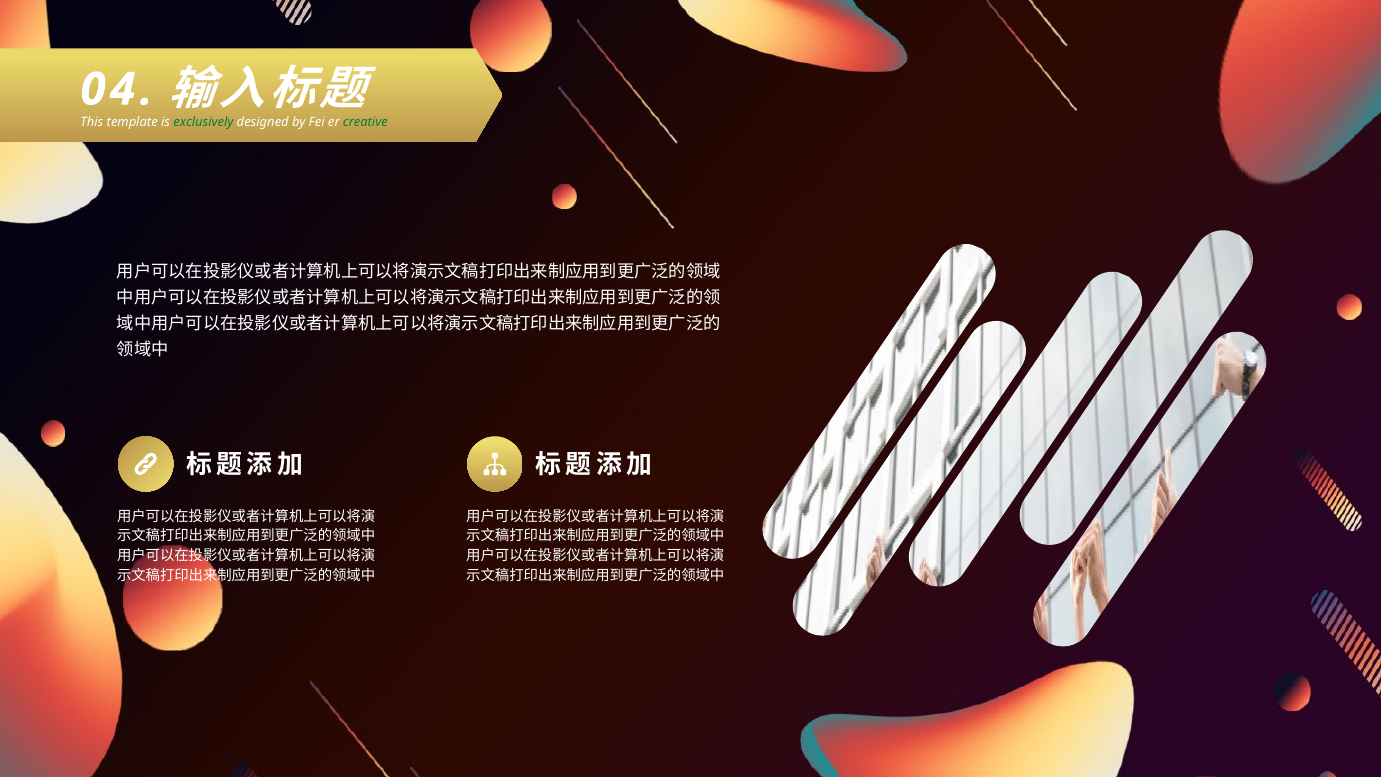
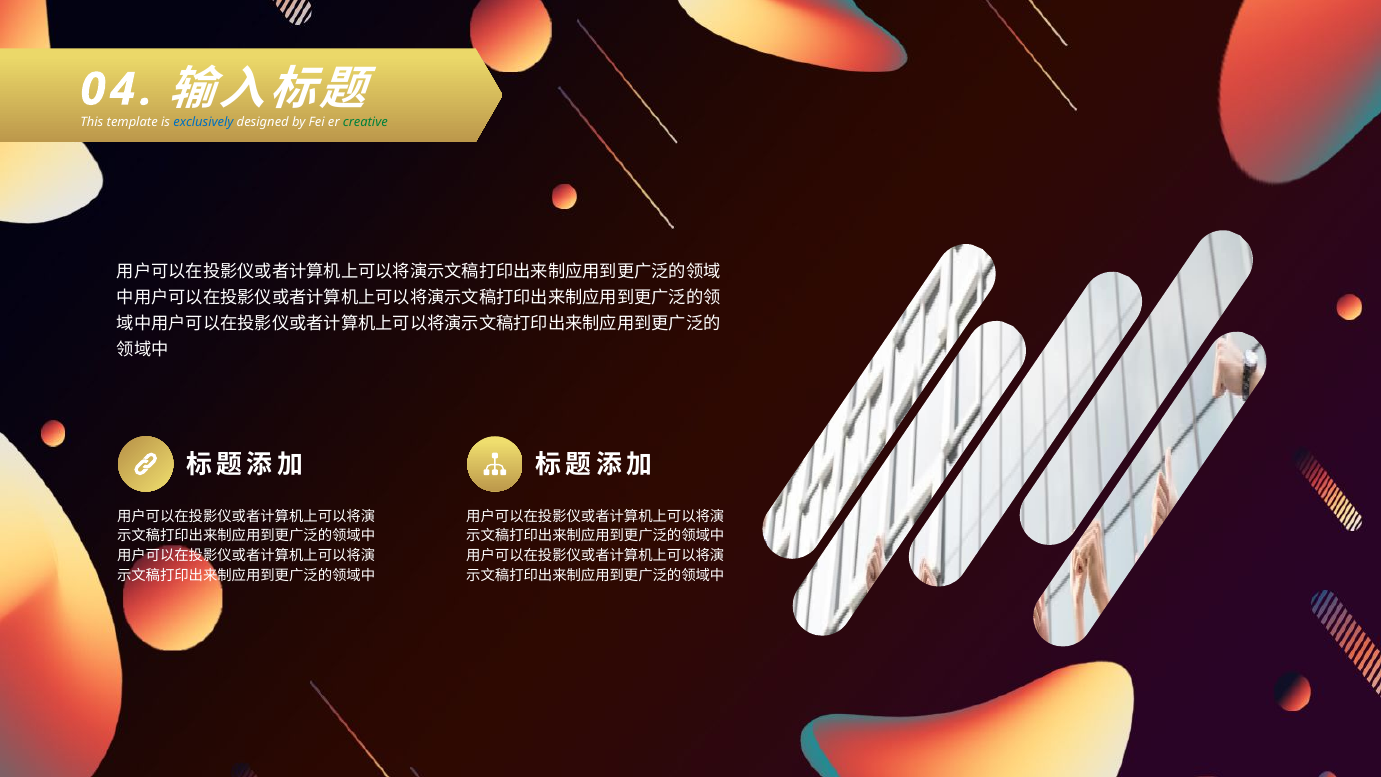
exclusively colour: green -> blue (203, 122)
